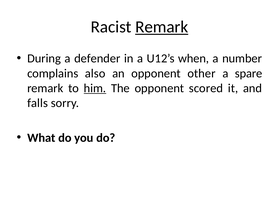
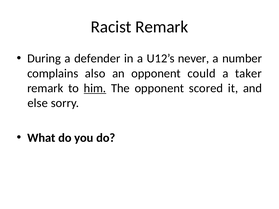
Remark underline: present -> none (162, 27)
when: when -> never (194, 59)
other: other -> could (202, 73)
spare: spare -> taker (248, 73)
falls: falls -> else (38, 103)
